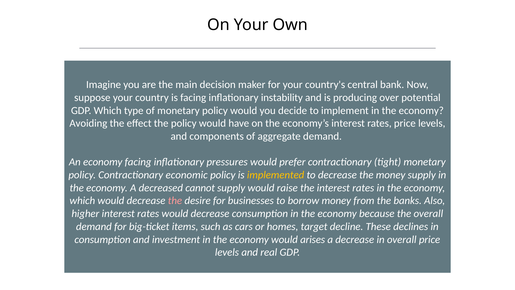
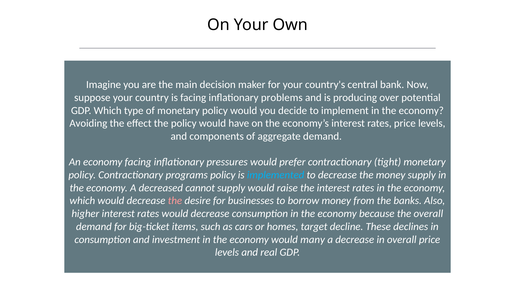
instability: instability -> problems (282, 98)
economic: economic -> programs (187, 175)
implemented colour: yellow -> light blue (276, 175)
arises: arises -> many (313, 239)
